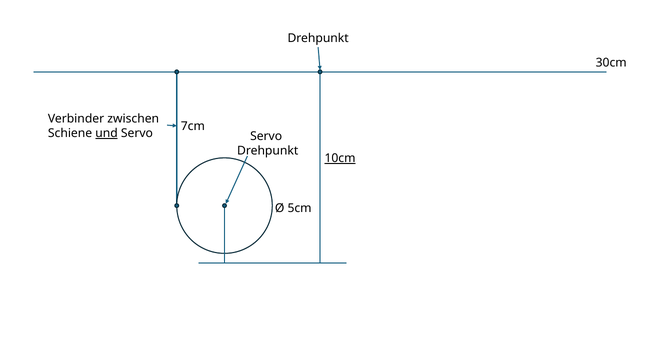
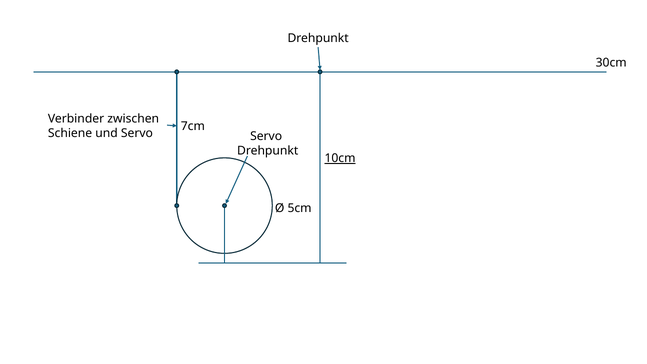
und underline: present -> none (107, 133)
